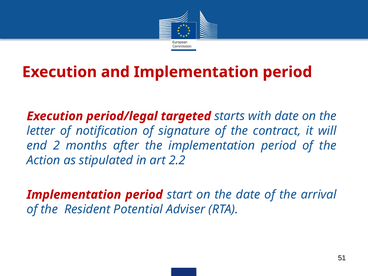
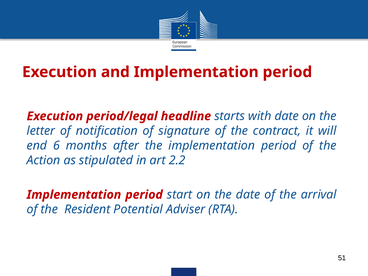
targeted: targeted -> headline (186, 116)
2: 2 -> 6 (56, 146)
